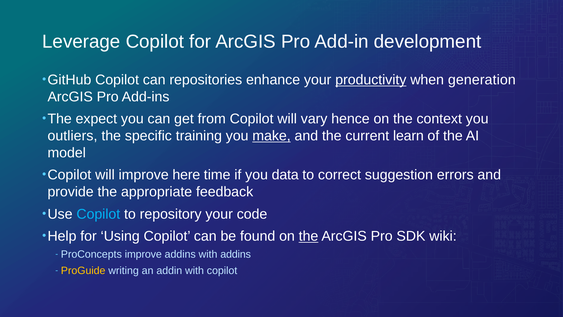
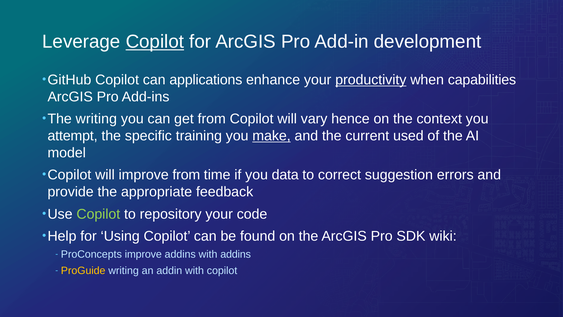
Copilot underline: none -> present (155, 42)
repositories: repositories -> applications (206, 80)
generation: generation -> capabilities (482, 80)
The expect: expect -> writing (96, 119)
outliers: outliers -> attempt (73, 136)
learn: learn -> used (408, 136)
improve here: here -> from (186, 175)
Copilot colour: light blue -> light green (98, 214)
the underline: present -> none (309, 236)
